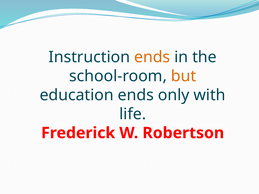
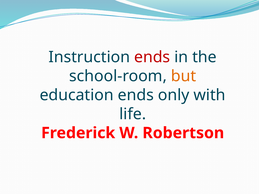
ends colour: orange -> red (152, 57)
